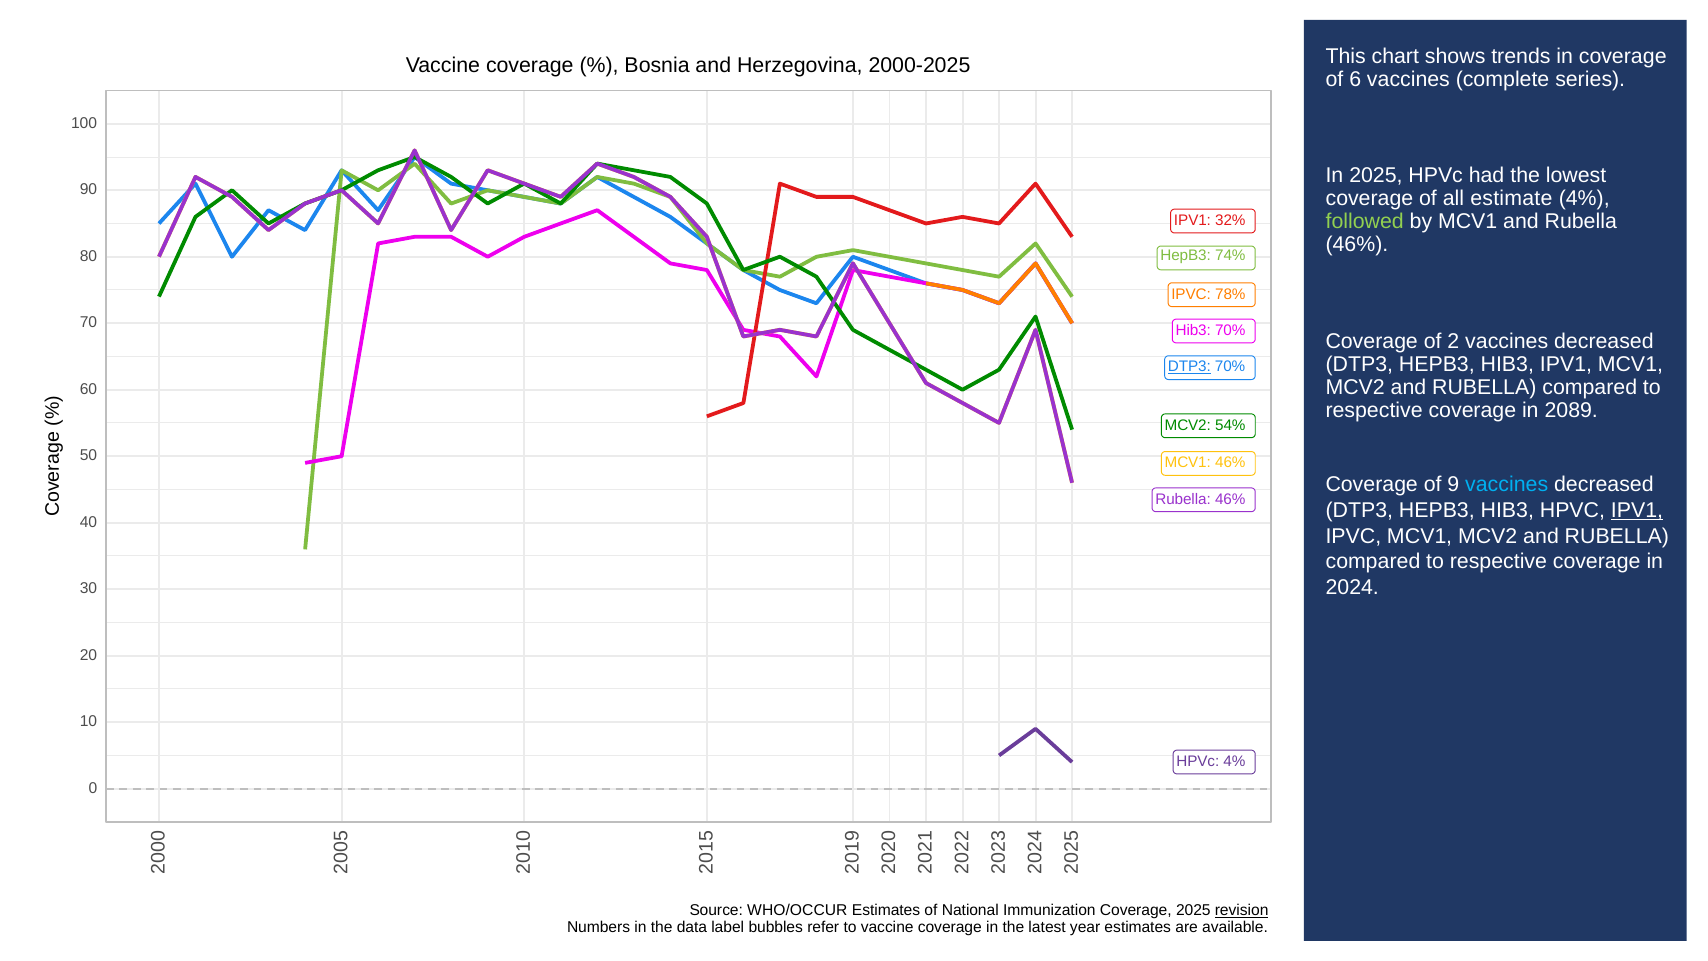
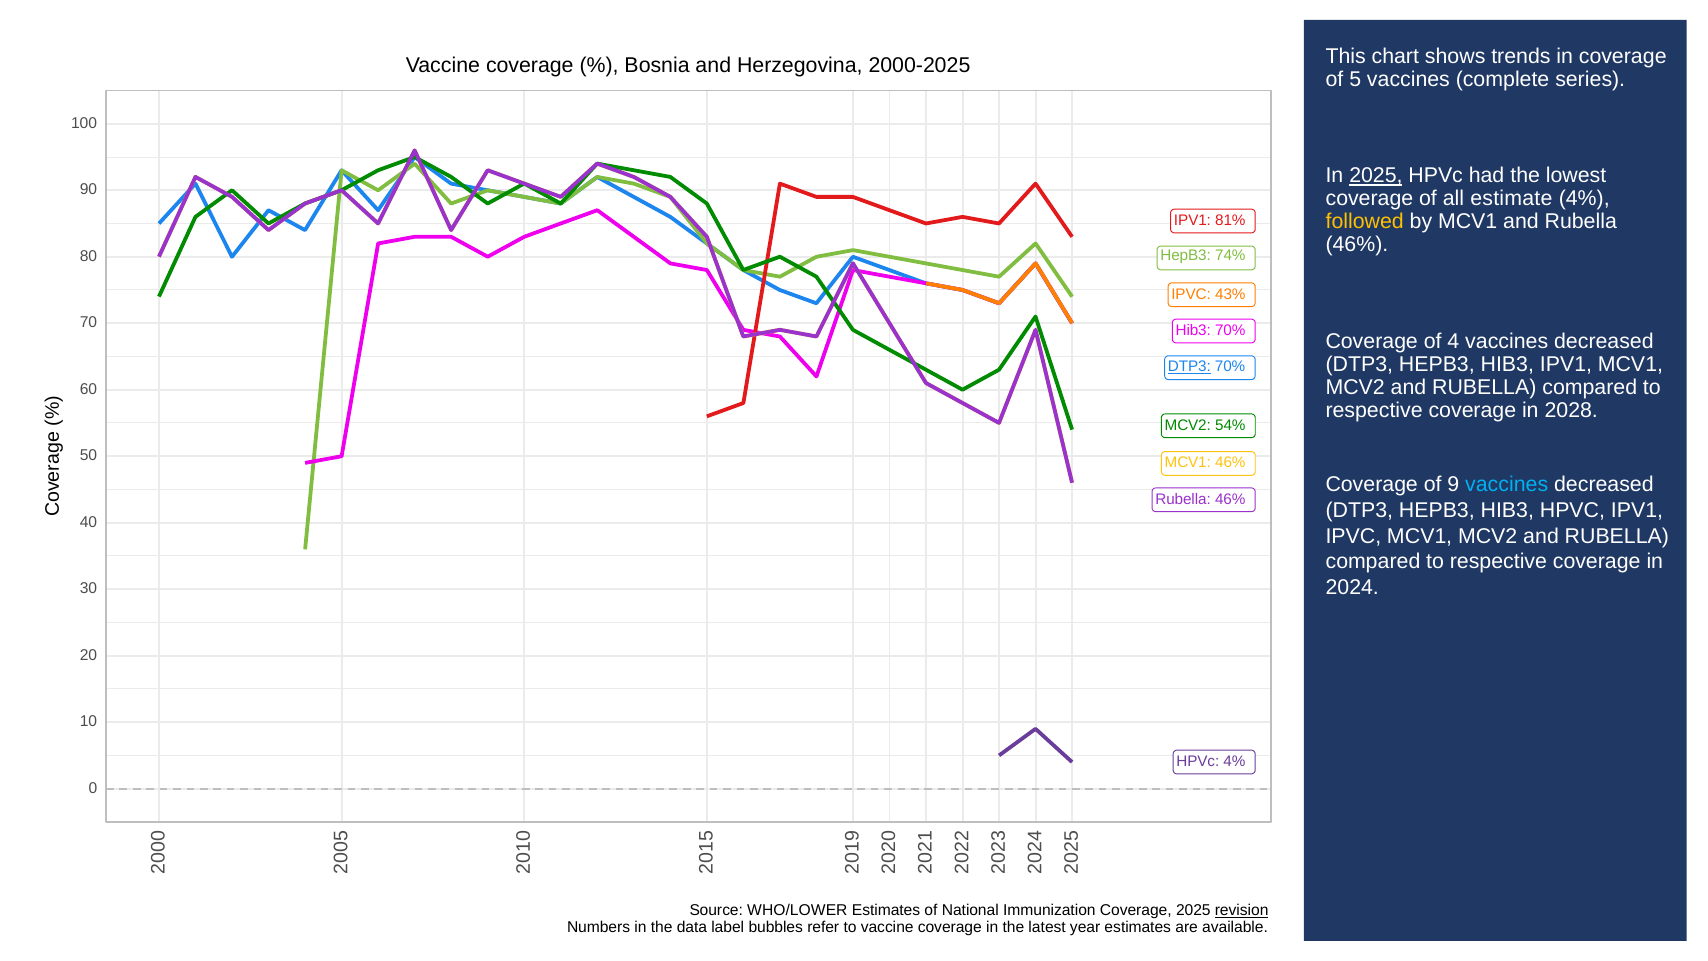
of 6: 6 -> 5 (1355, 79)
2025 underline: none -> present (1376, 176)
followed colour: light green -> yellow (1365, 222)
32%: 32% -> 81% (1230, 220)
78%: 78% -> 43% (1230, 294)
of 2: 2 -> 4 (1453, 341)
2089: 2089 -> 2028 (1571, 411)
IPV1 underline: present -> none (1637, 510)
WHO/OCCUR: WHO/OCCUR -> WHO/LOWER (797, 910)
